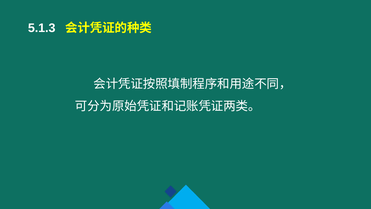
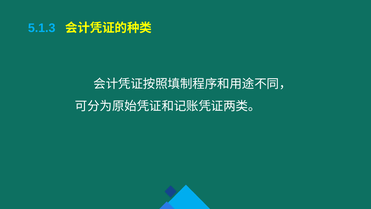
5.1.3 colour: white -> light blue (42, 28)
